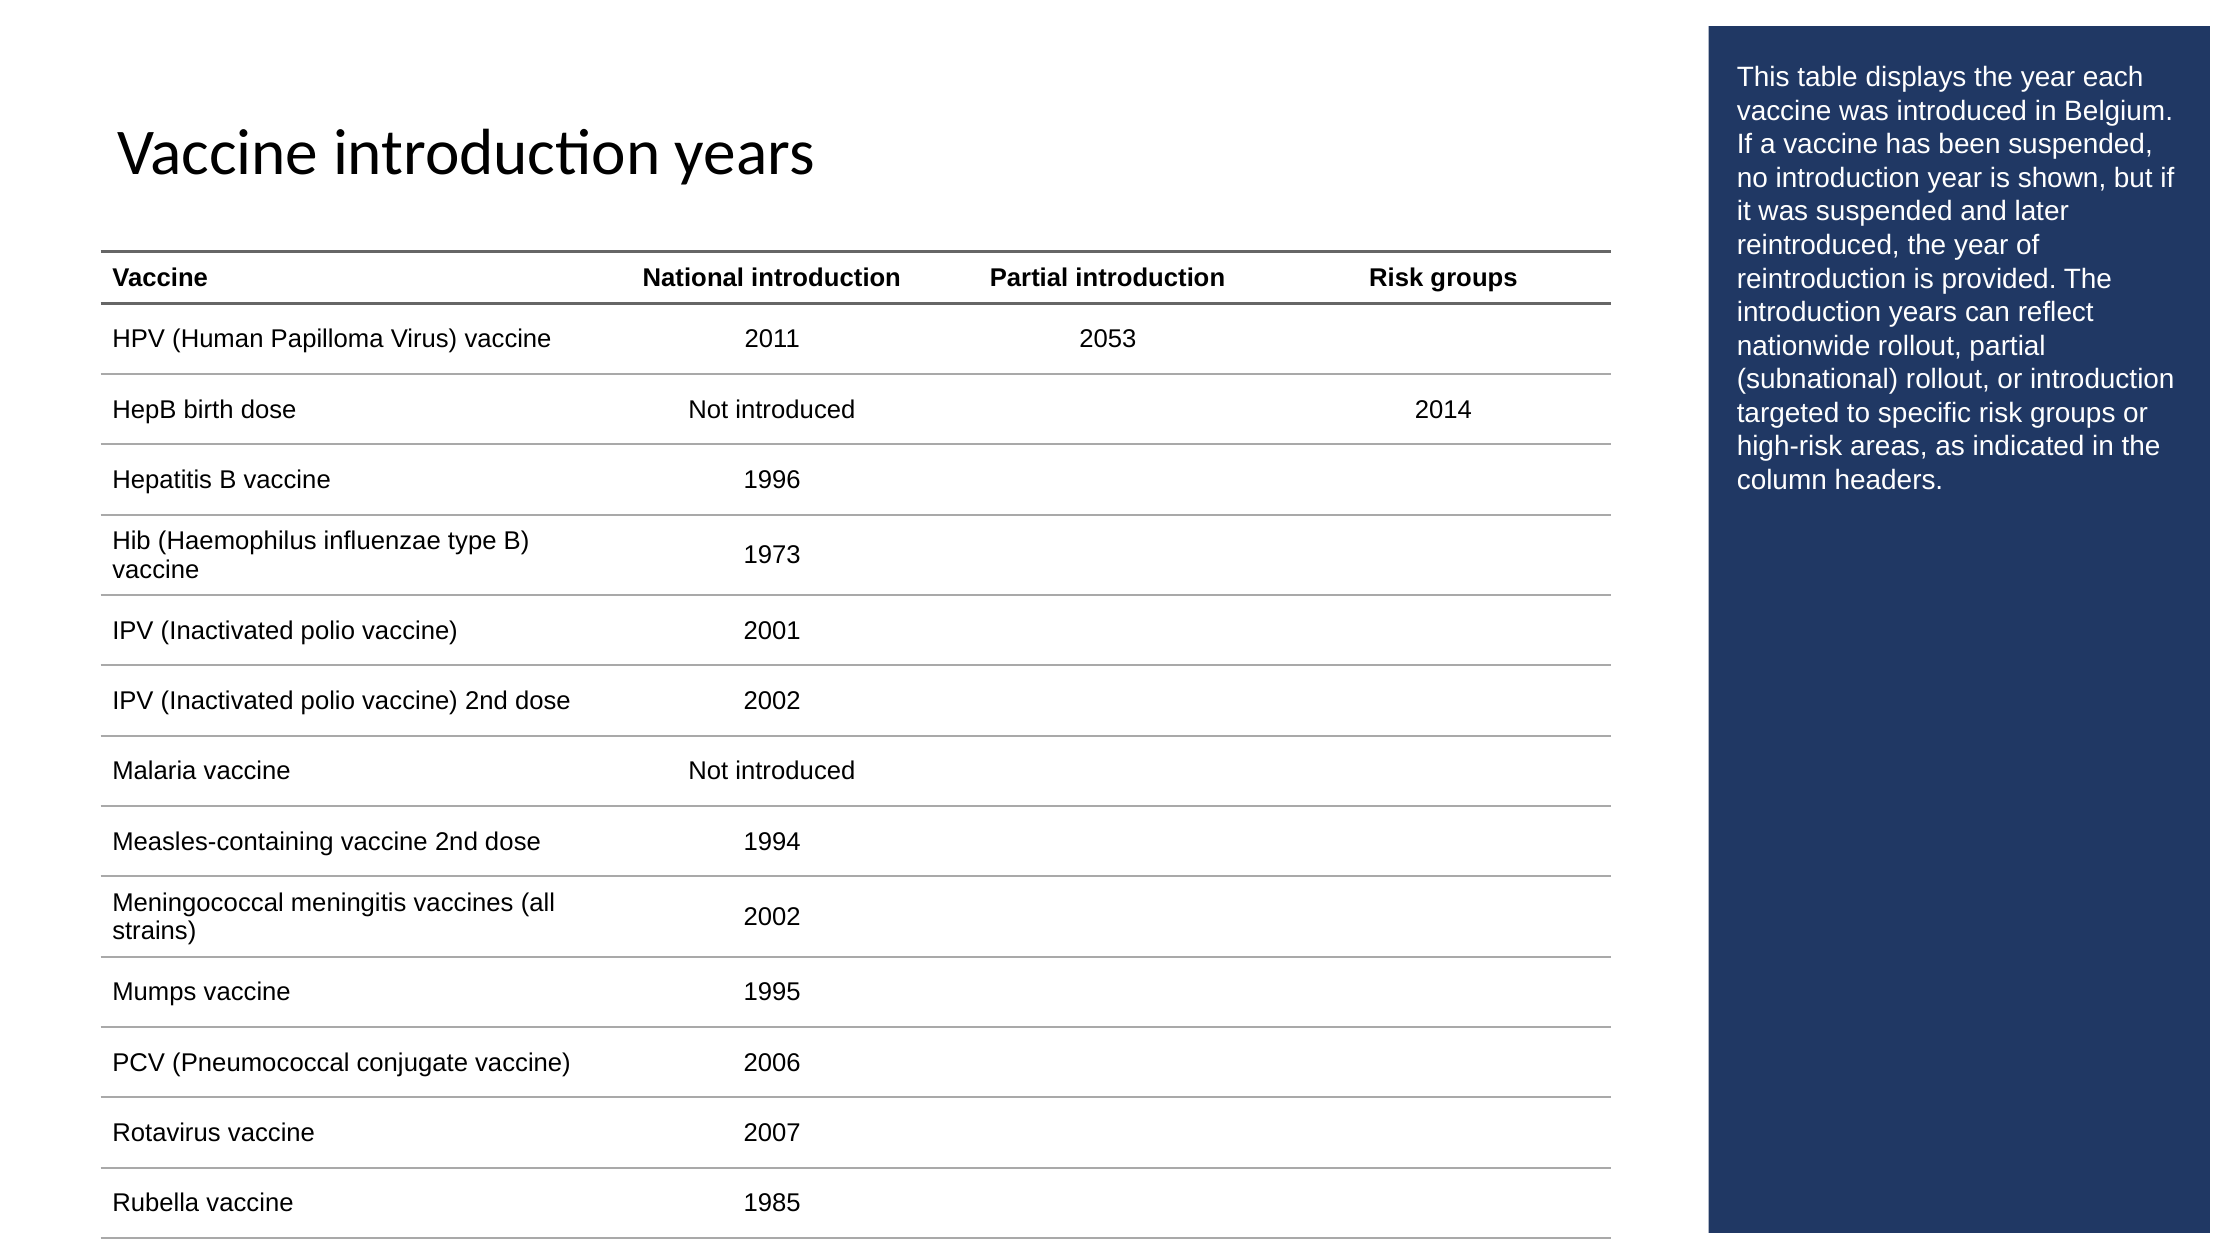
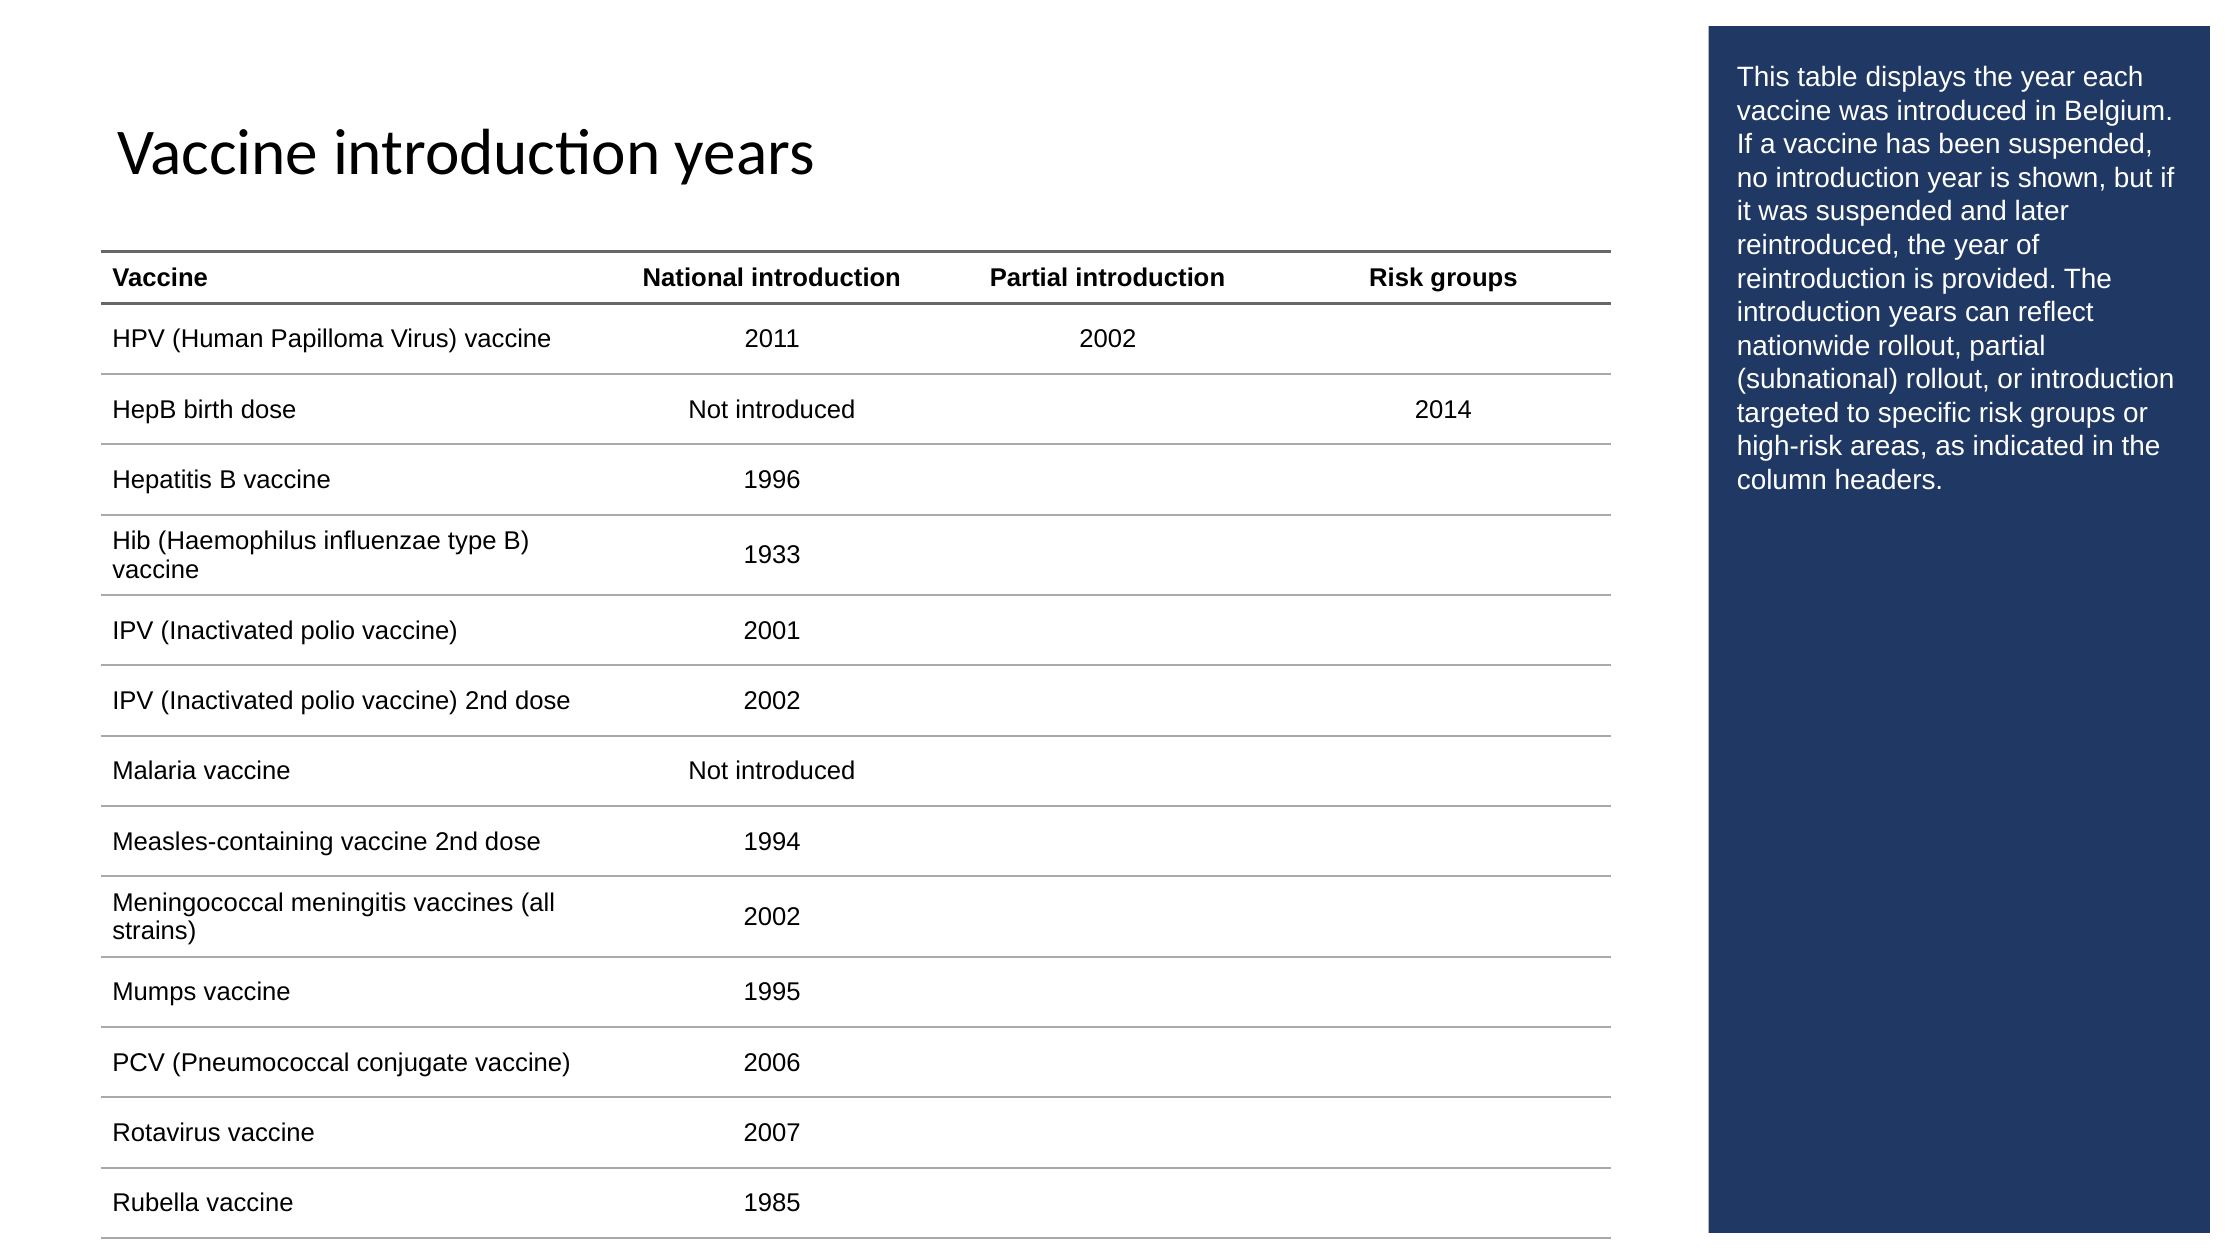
2011 2053: 2053 -> 2002 (1108, 339)
1973: 1973 -> 1933 (772, 555)
